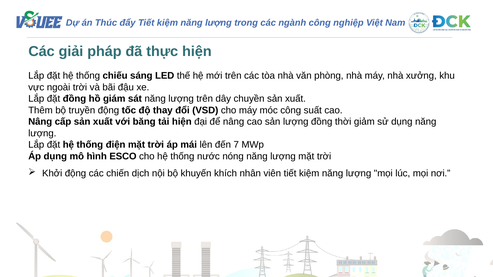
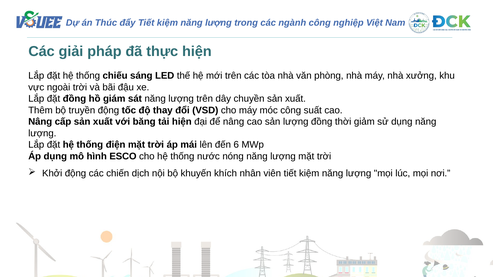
7: 7 -> 6 (236, 145)
